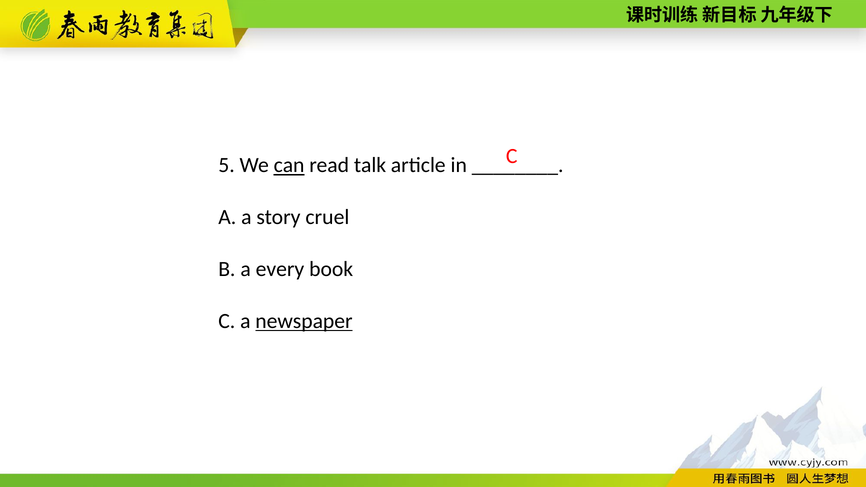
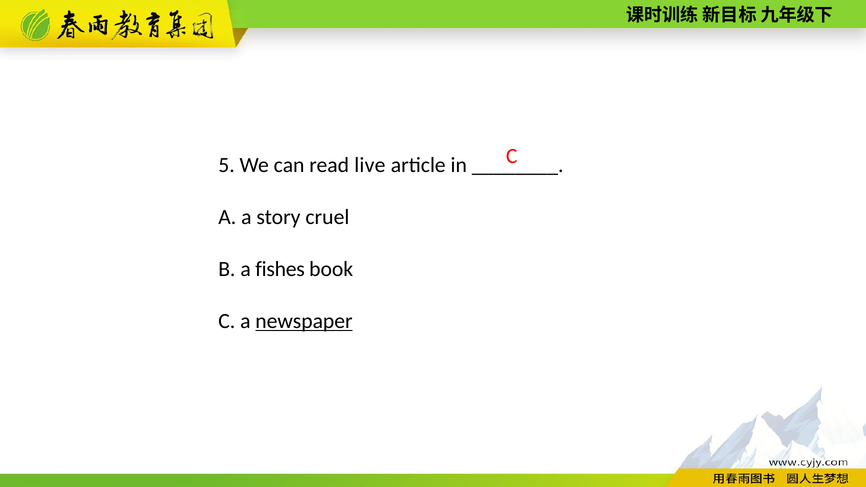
can underline: present -> none (289, 165)
talk: talk -> live (370, 165)
every: every -> fishes (280, 269)
